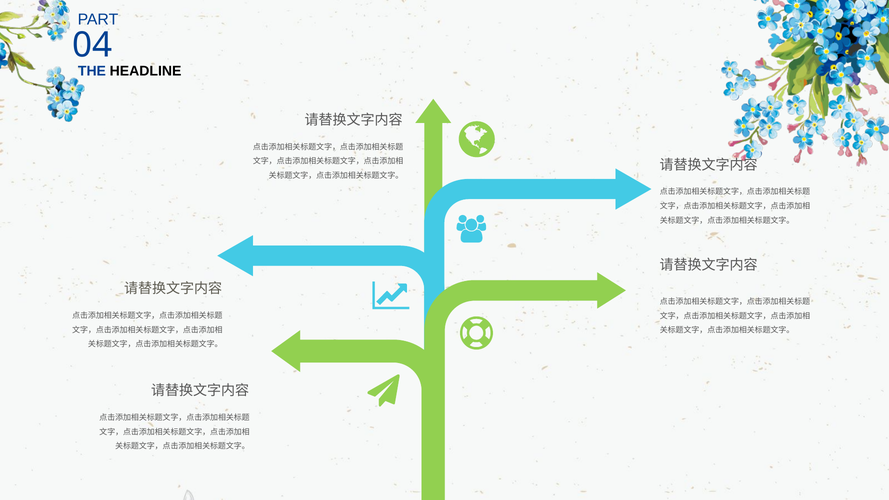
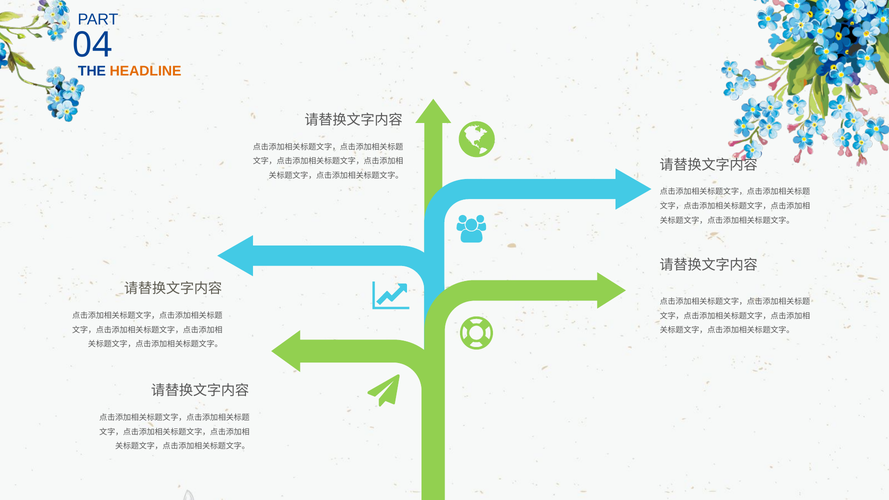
HEADLINE colour: black -> orange (146, 71)
